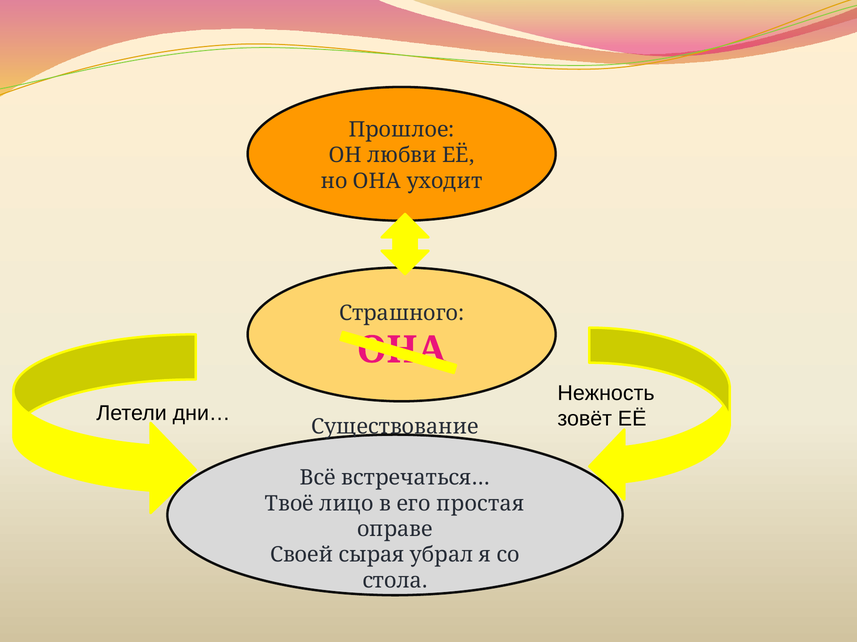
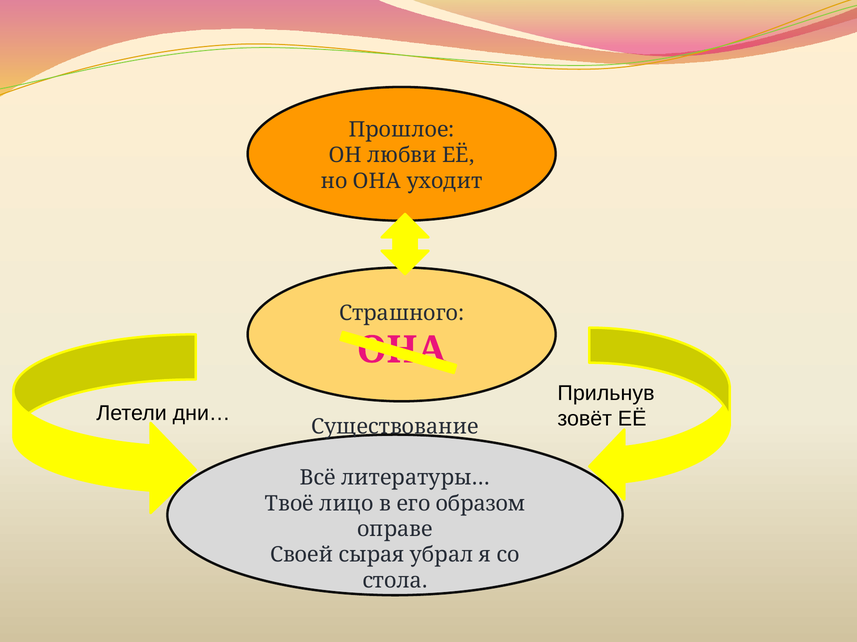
Нежность: Нежность -> Прильнув (606, 393)
встречаться…: встречаться… -> литературы… (416, 478)
простая: простая -> образом (481, 504)
